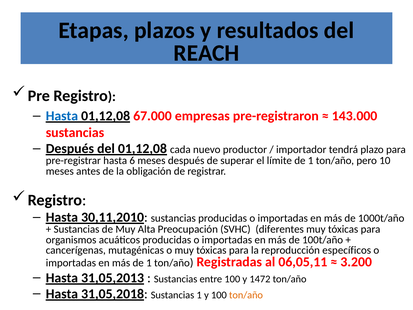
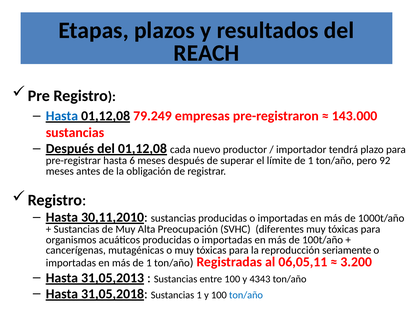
67.000: 67.000 -> 79.249 (152, 116)
10: 10 -> 92 (385, 161)
específicos: específicos -> seriamente (347, 250)
1472: 1472 -> 4343 (260, 279)
ton/año colour: orange -> blue (246, 295)
